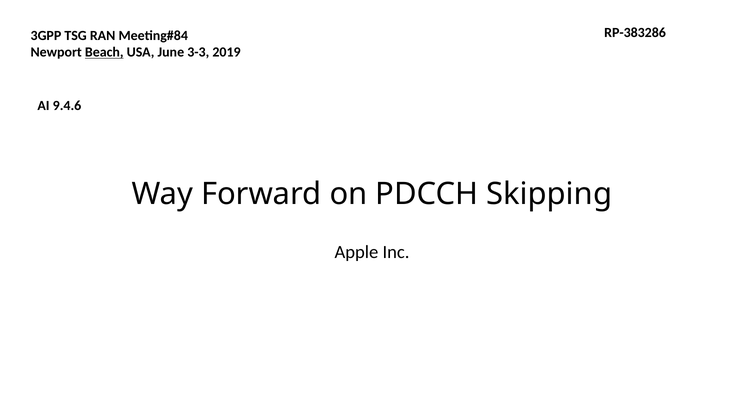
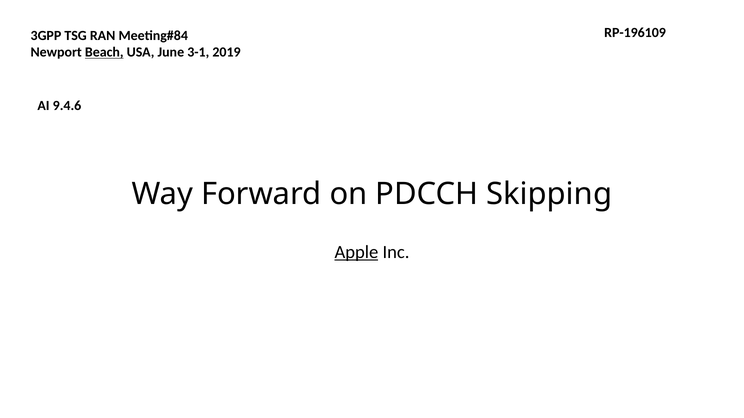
RP-383286: RP-383286 -> RP-196109 (635, 33)
3-3: 3-3 -> 3-1 (198, 52)
Apple underline: none -> present (356, 252)
